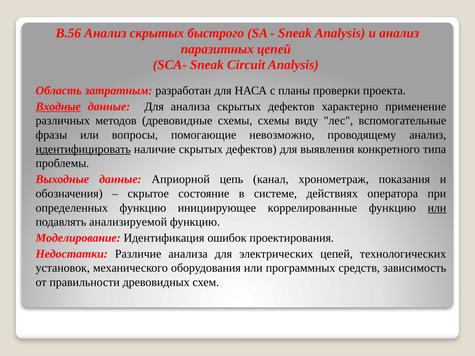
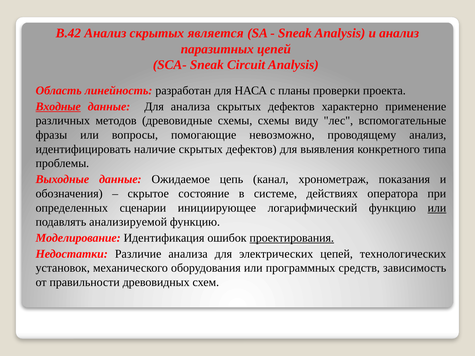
B.56: B.56 -> B.42 (68, 33)
быстрого: быстрого -> является (216, 33)
затратным: затратным -> линейность (119, 91)
идентифицировать underline: present -> none (83, 149)
Априорной: Априорной -> Ожидаемое (181, 179)
определенных функцию: функцию -> сценарии (143, 208)
коррелированные: коррелированные -> логарифмический (313, 208)
проектирования underline: none -> present (292, 238)
